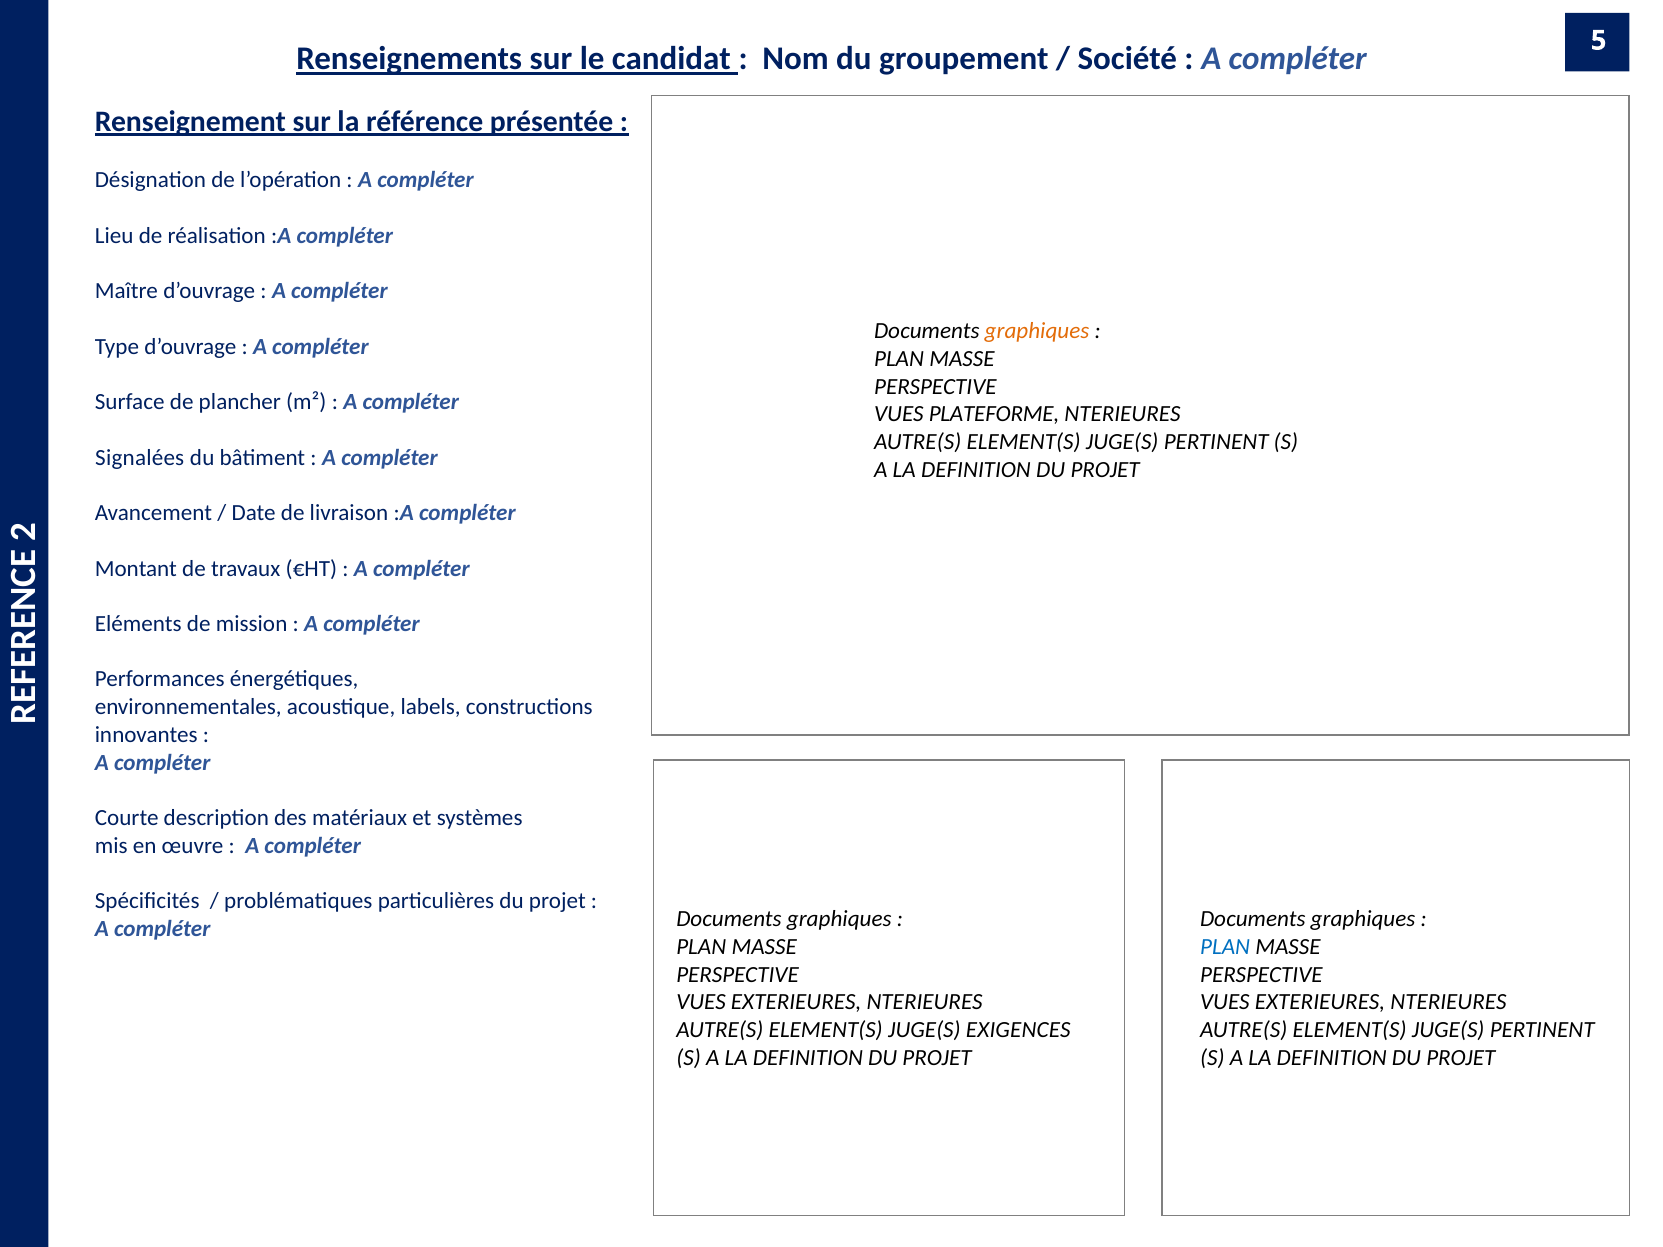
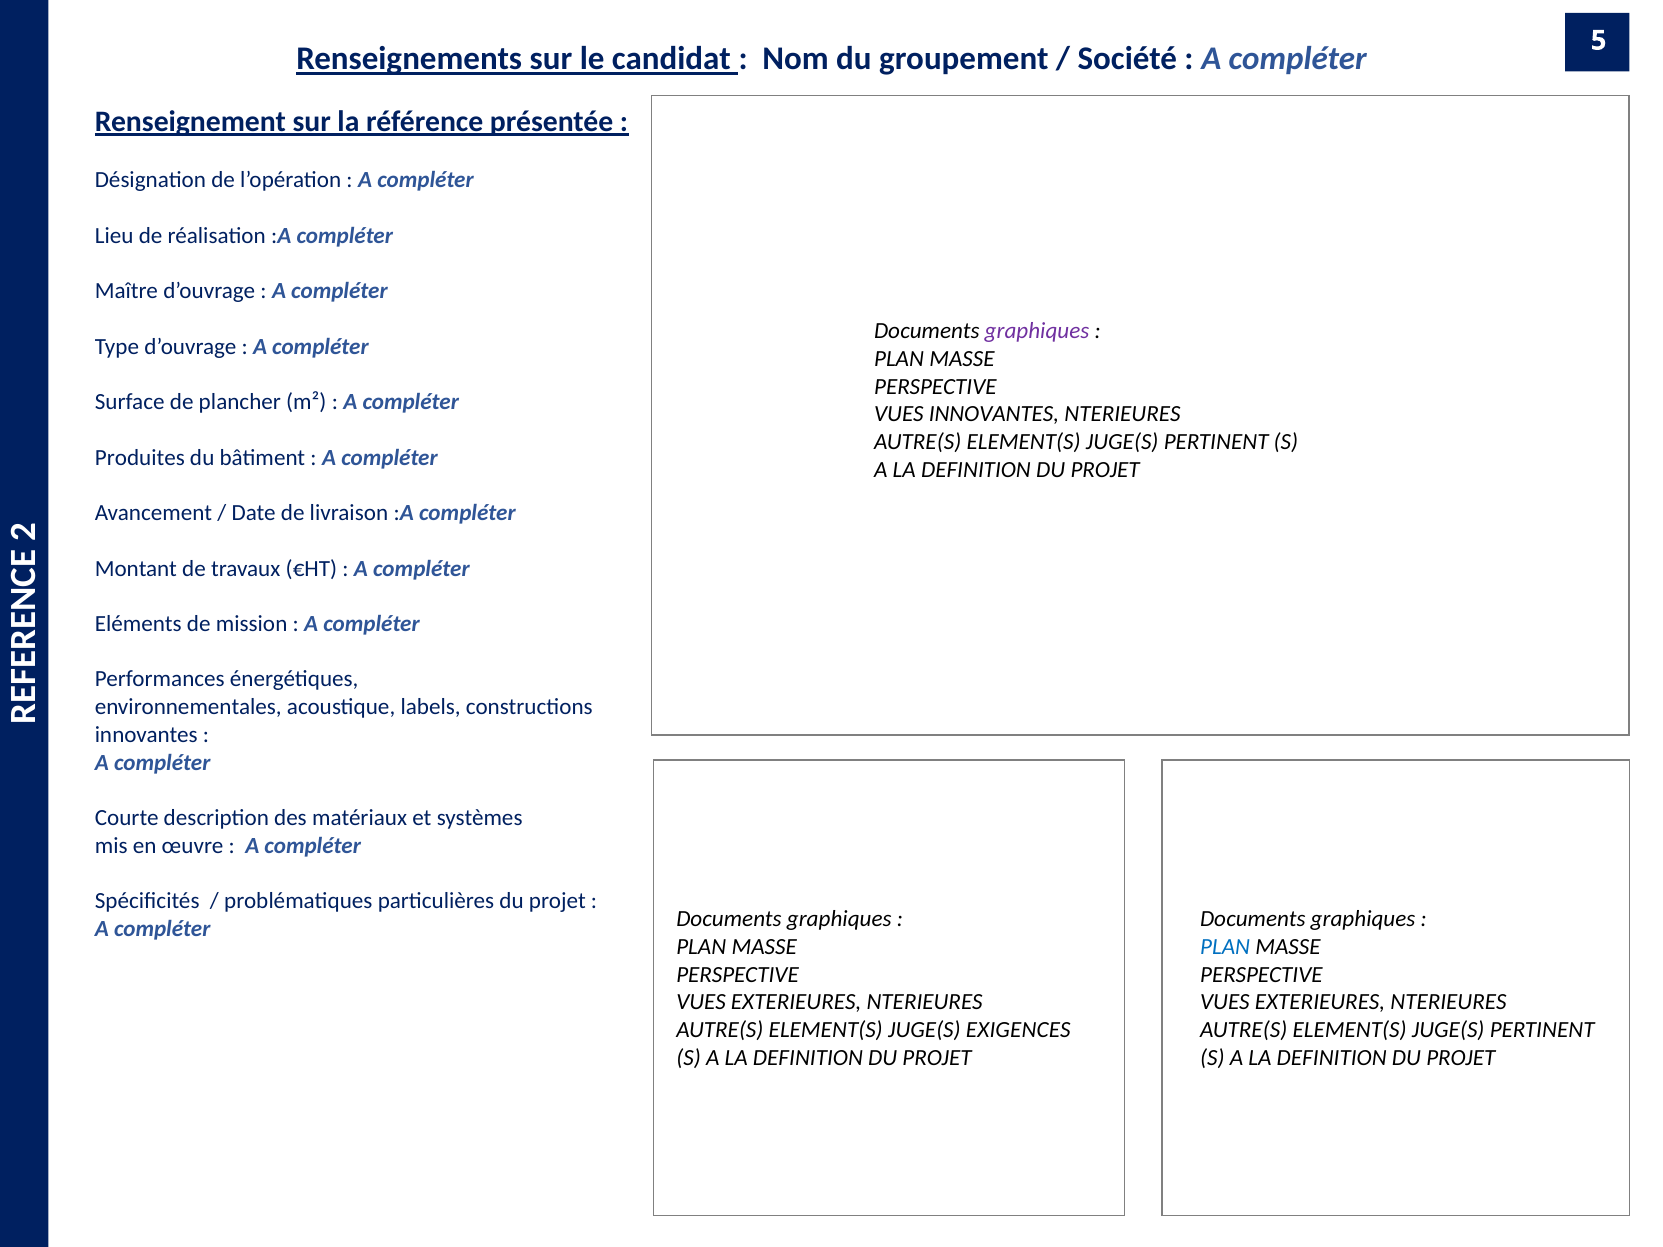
graphiques colour: orange -> purple (1037, 331)
VUES PLATEFORME: PLATEFORME -> INNOVANTES (994, 414)
Signalées: Signalées -> Produites (140, 458)
